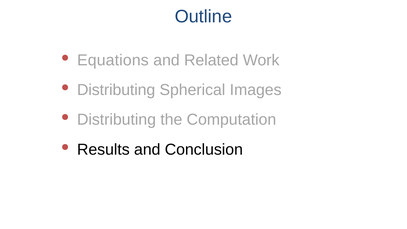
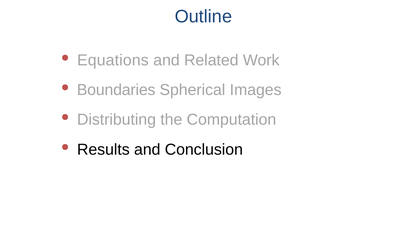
Distributing: Distributing -> Boundaries (116, 90)
